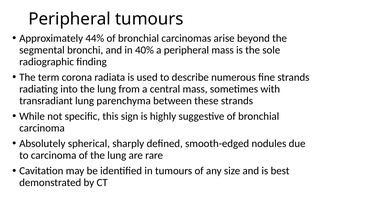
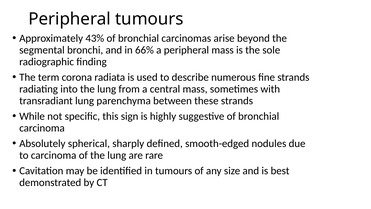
44%: 44% -> 43% (95, 38)
40%: 40% -> 66% (144, 50)
